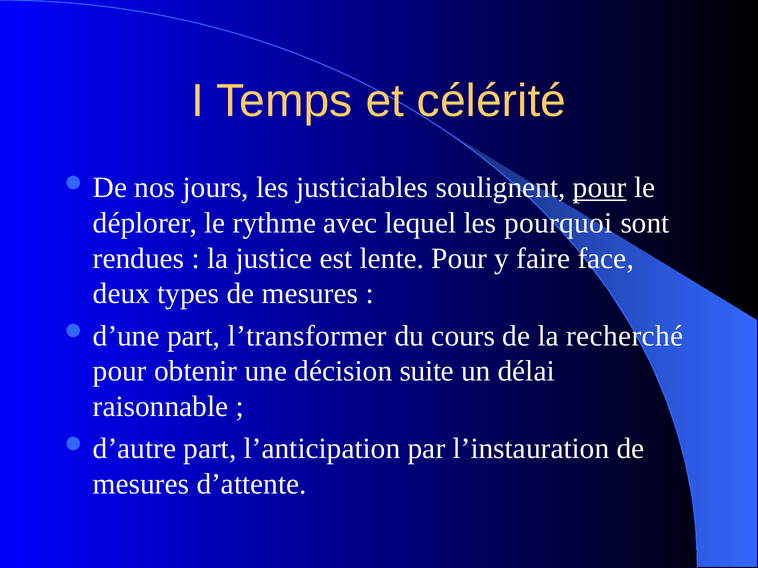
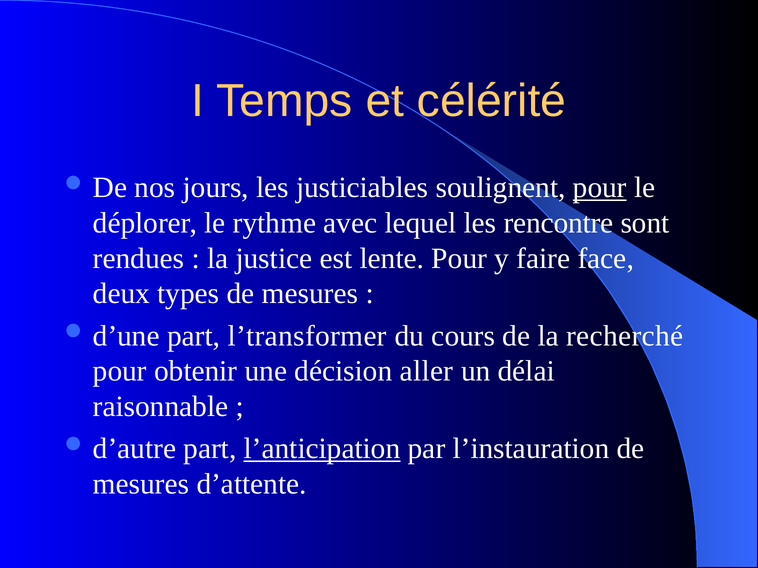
pourquoi: pourquoi -> rencontre (559, 223)
suite: suite -> aller (427, 371)
l’anticipation underline: none -> present (322, 449)
